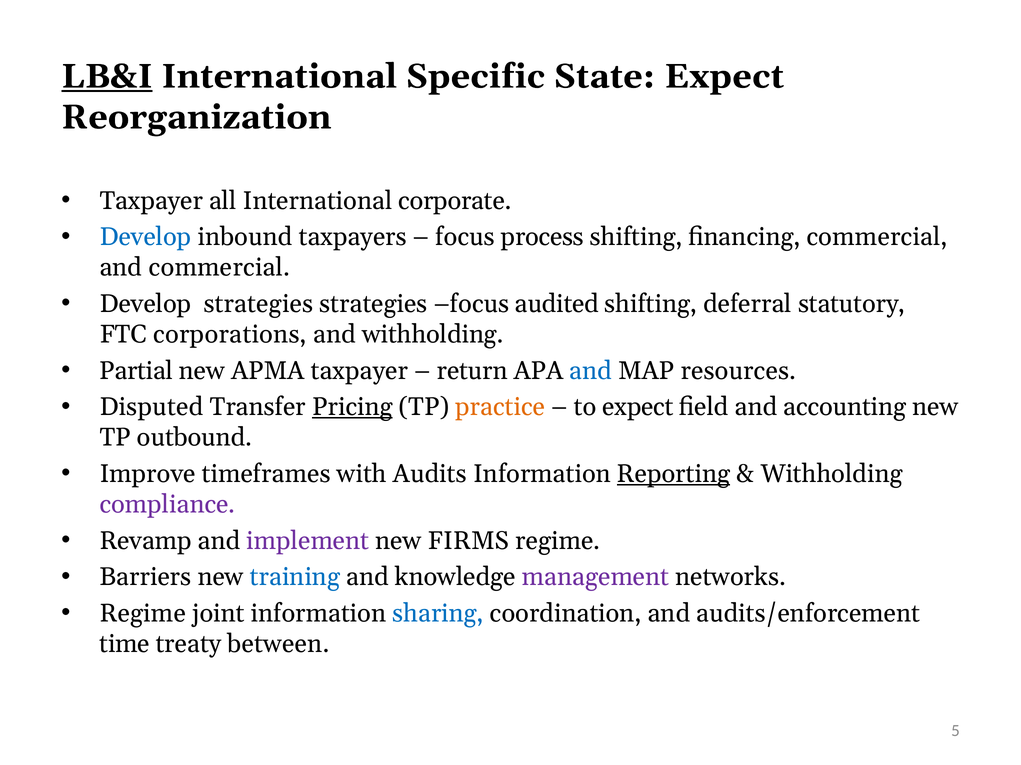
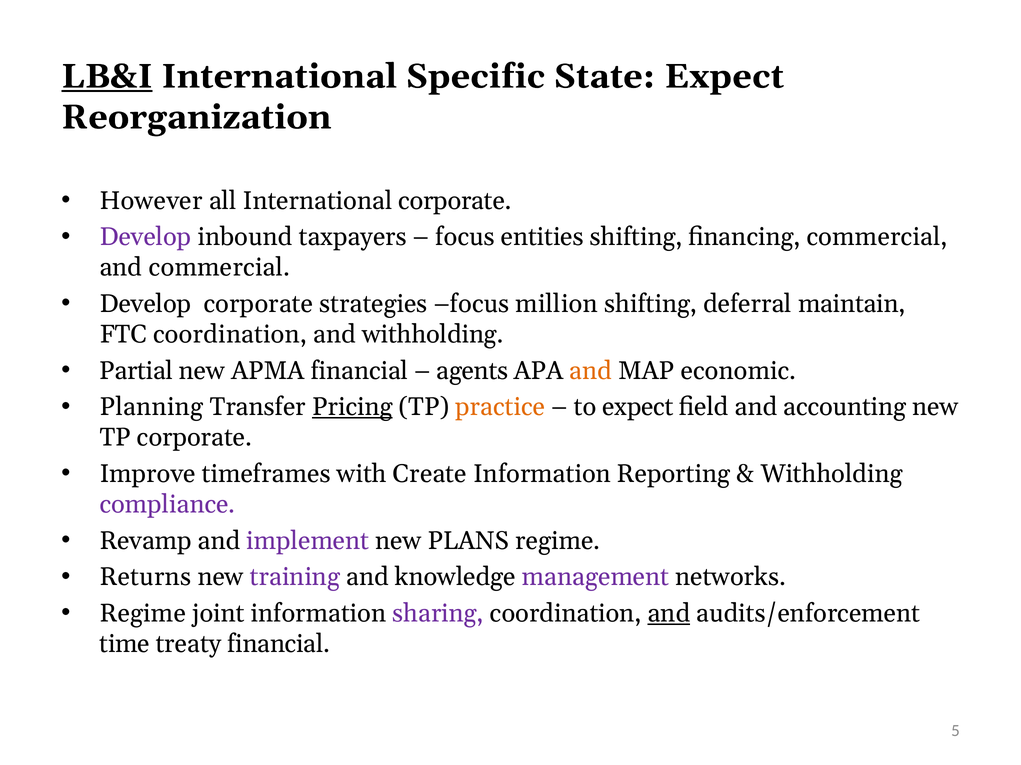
Taxpayer: Taxpayer -> However (151, 201)
Develop colour: blue -> purple (146, 237)
process: process -> entities (542, 237)
Develop strategies: strategies -> corporate (258, 304)
audited: audited -> million (557, 304)
statutory: statutory -> maintain (852, 304)
FTC corporations: corporations -> coordination (230, 335)
APMA taxpayer: taxpayer -> financial (359, 371)
return: return -> agents (472, 371)
and colour: blue -> orange (591, 371)
resources: resources -> economic (738, 371)
Disputed: Disputed -> Planning (151, 407)
TP outbound: outbound -> corporate (194, 438)
Audits: Audits -> Create (430, 474)
Reporting underline: present -> none (674, 474)
FIRMS: FIRMS -> PLANS (468, 541)
Barriers: Barriers -> Returns (145, 577)
training colour: blue -> purple (295, 577)
sharing colour: blue -> purple (438, 614)
and underline: none -> present (669, 614)
treaty between: between -> financial (279, 644)
